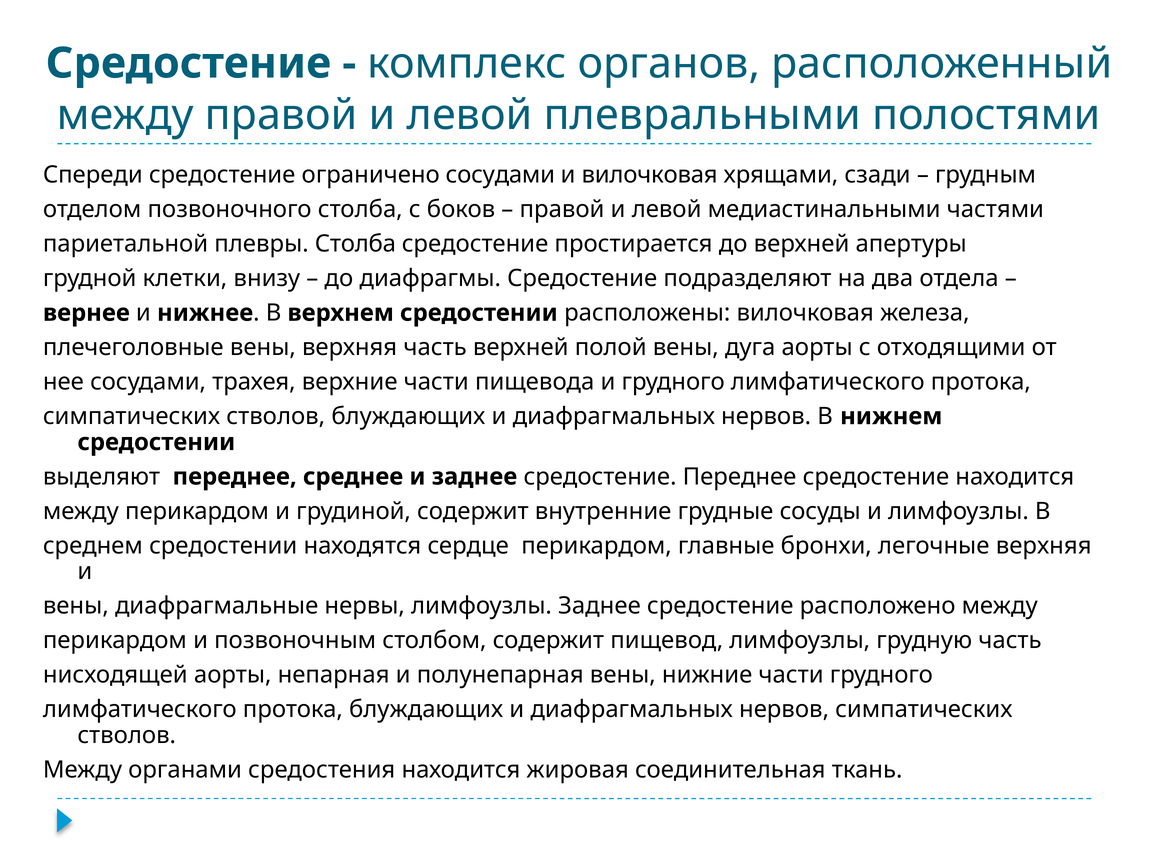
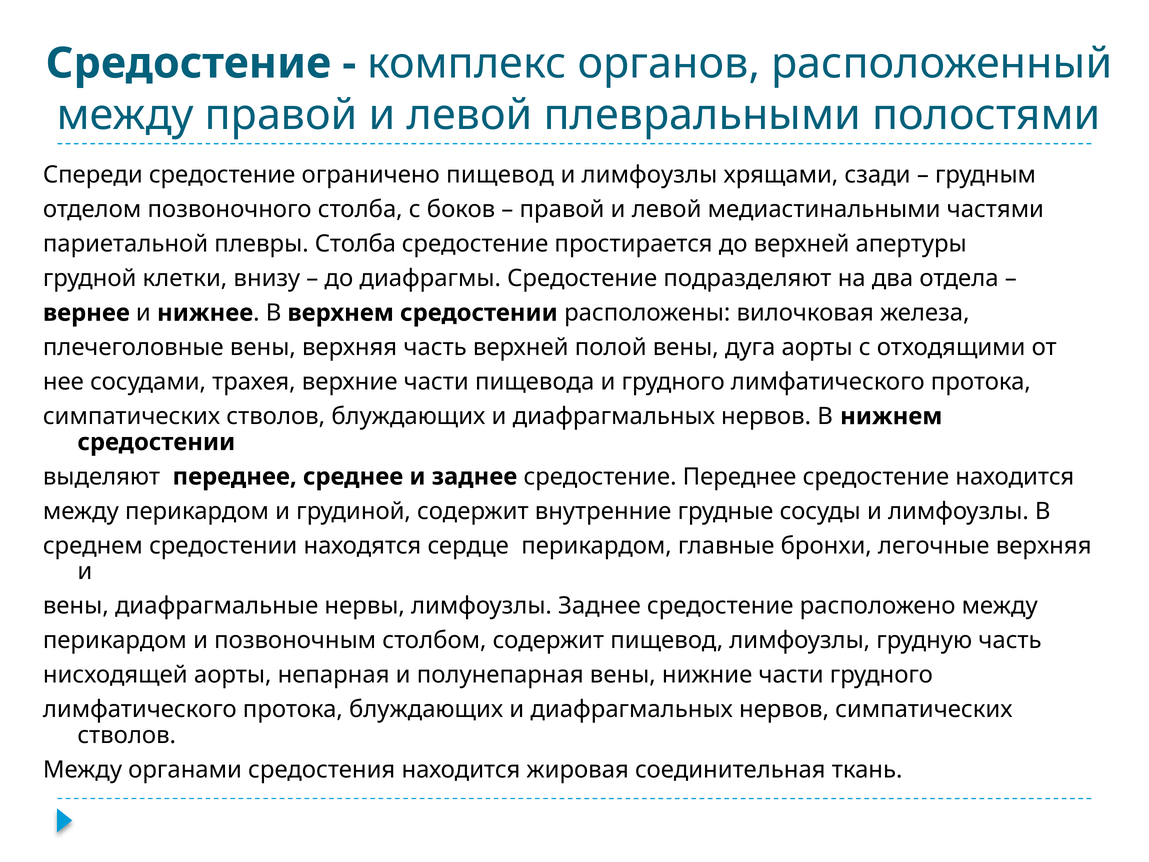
ограничено сосудами: сосудами -> пищевод (500, 175)
вилочковая: вилочковая -> лимфоузлы (649, 175)
